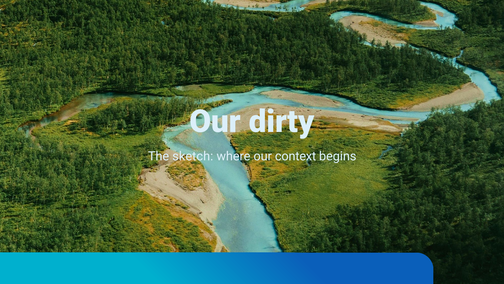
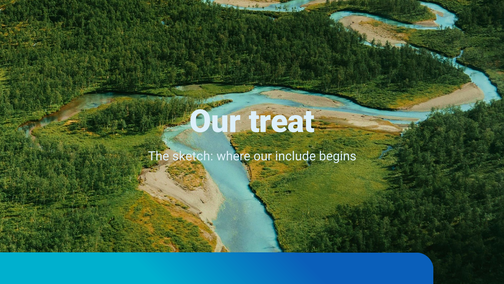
dirty: dirty -> treat (282, 122)
context: context -> include (295, 156)
